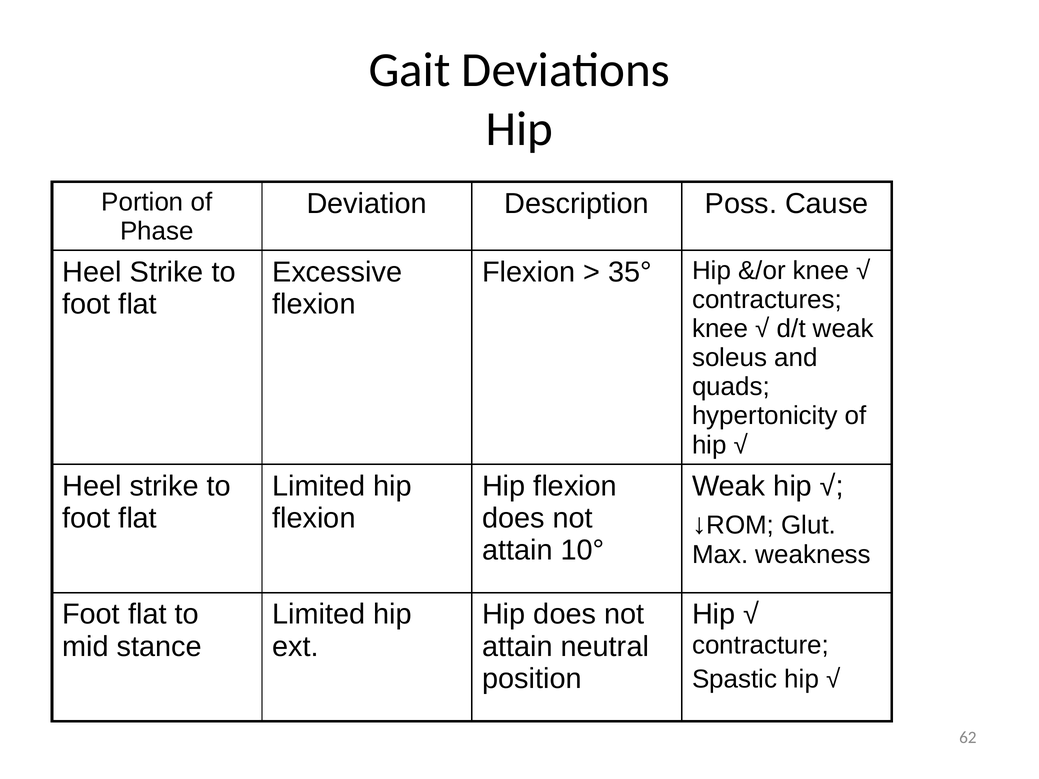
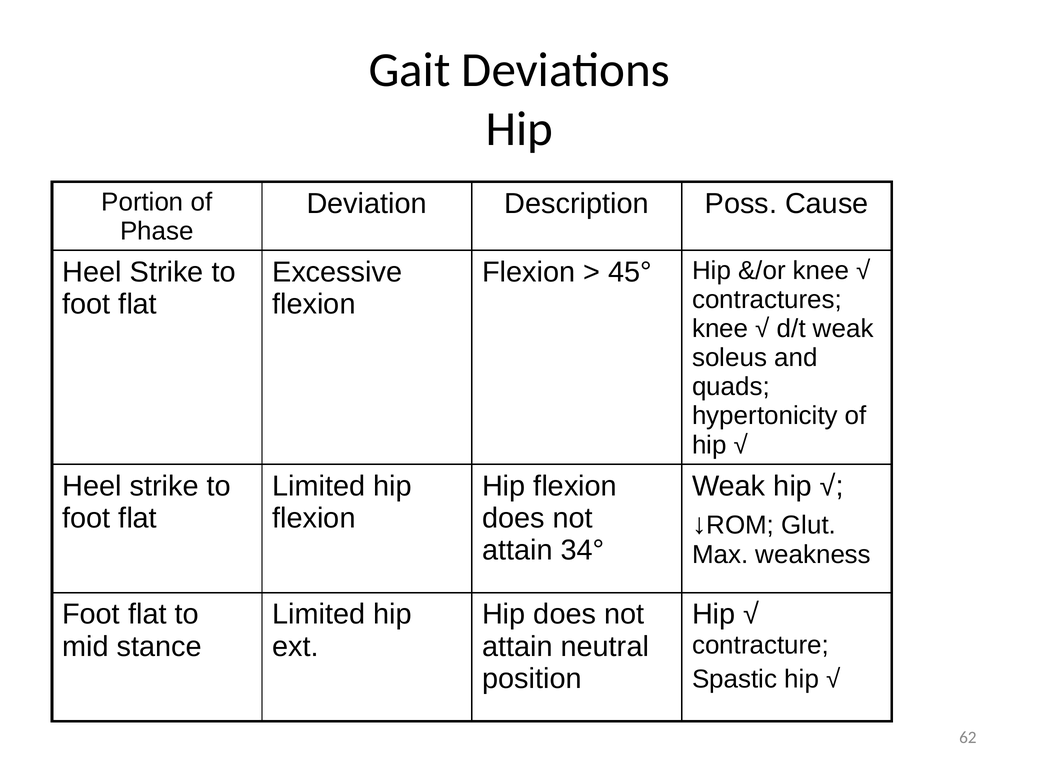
35°: 35° -> 45° (630, 272)
10°: 10° -> 34° (583, 551)
